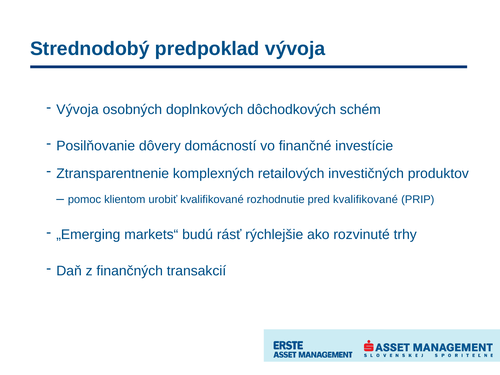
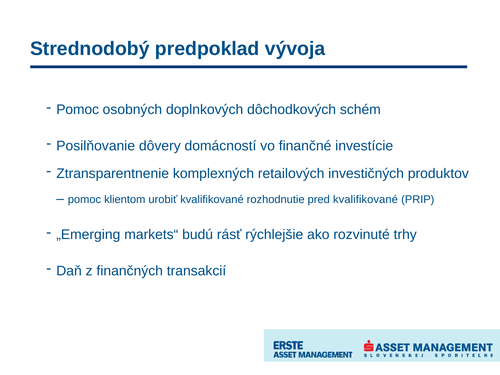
Vývoja: Vývoja -> Pomoc (78, 110)
